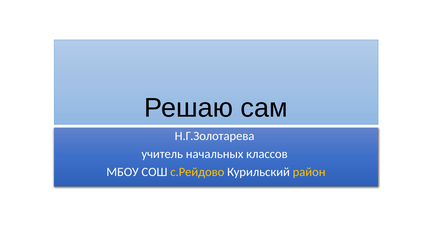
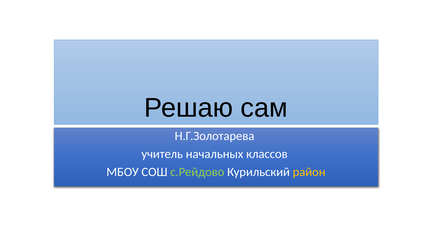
с.Рейдово colour: yellow -> light green (197, 172)
